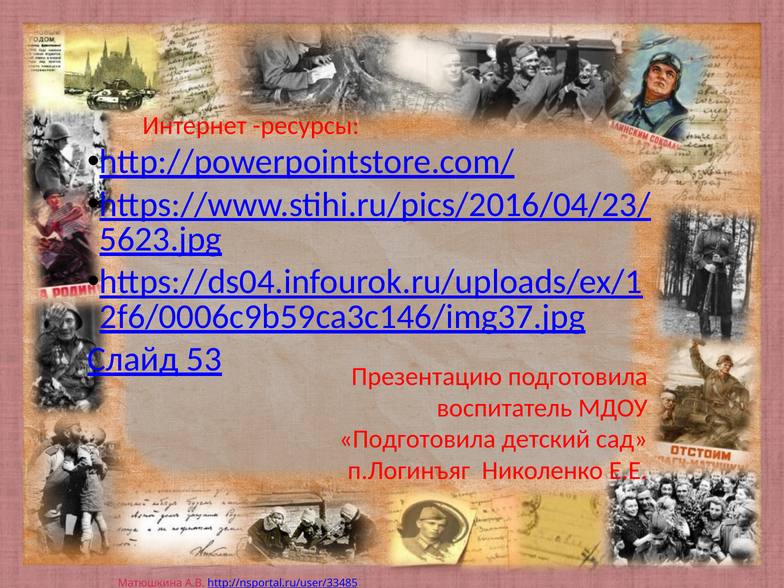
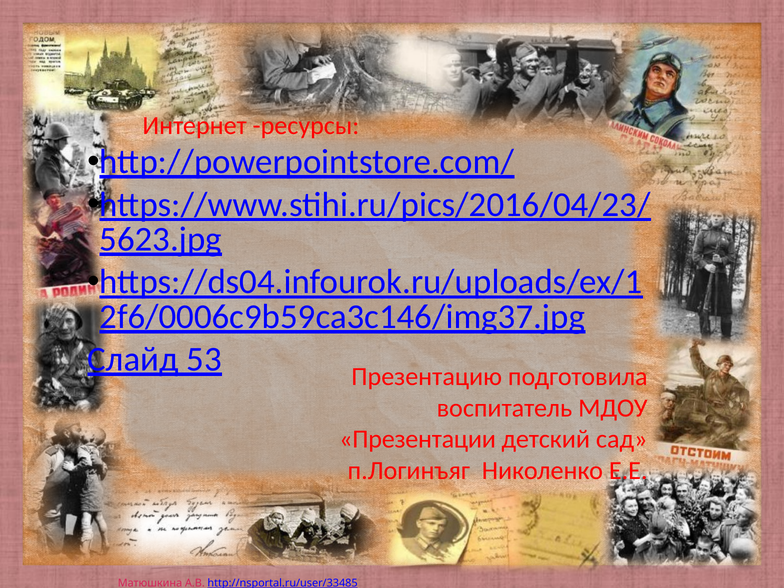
Подготовила: Подготовила -> Презентации (418, 439)
